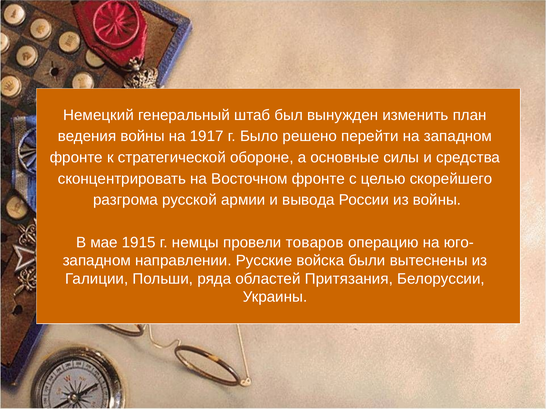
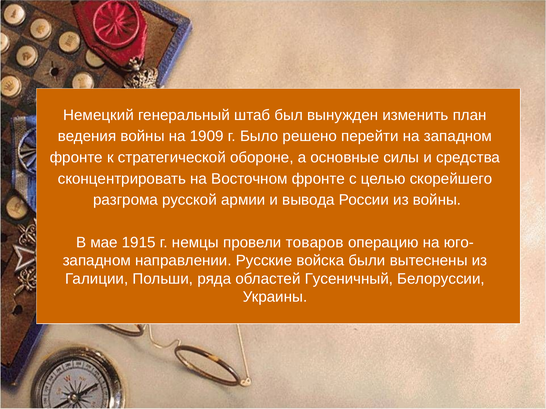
1917: 1917 -> 1909 (207, 136)
Притязания: Притязания -> Гусеничный (349, 279)
